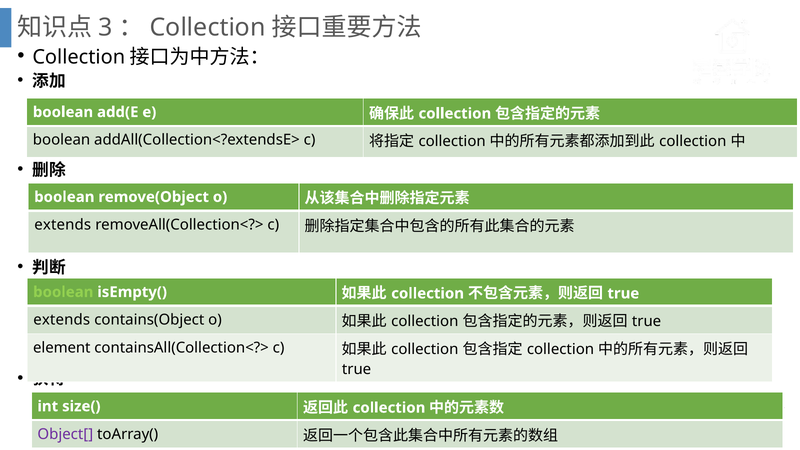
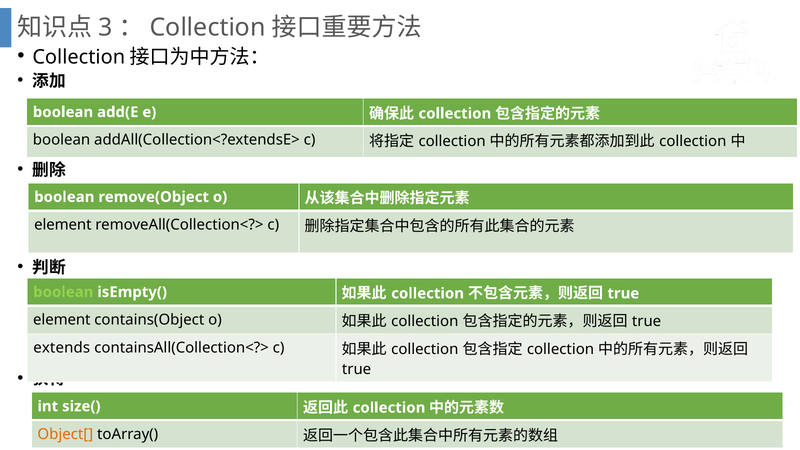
extends: extends -> element (63, 225)
extends: extends -> element (62, 320)
element: element -> extends (62, 348)
Object[ colour: purple -> orange (65, 434)
